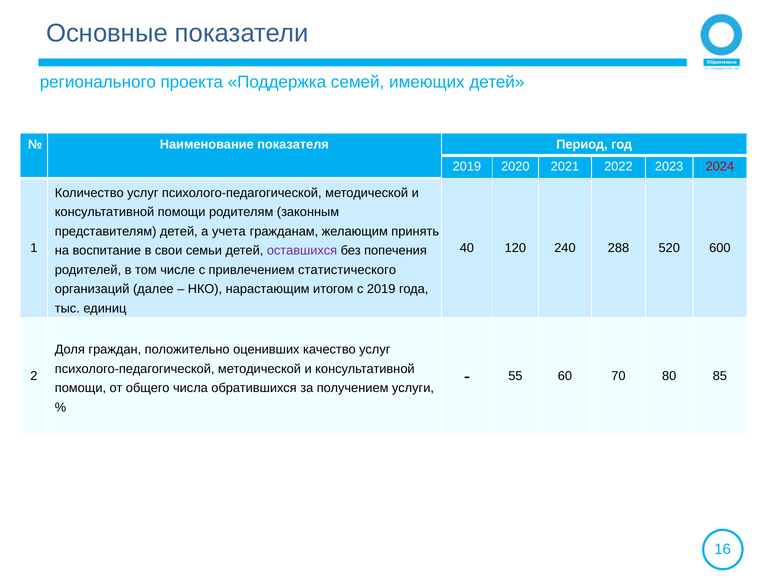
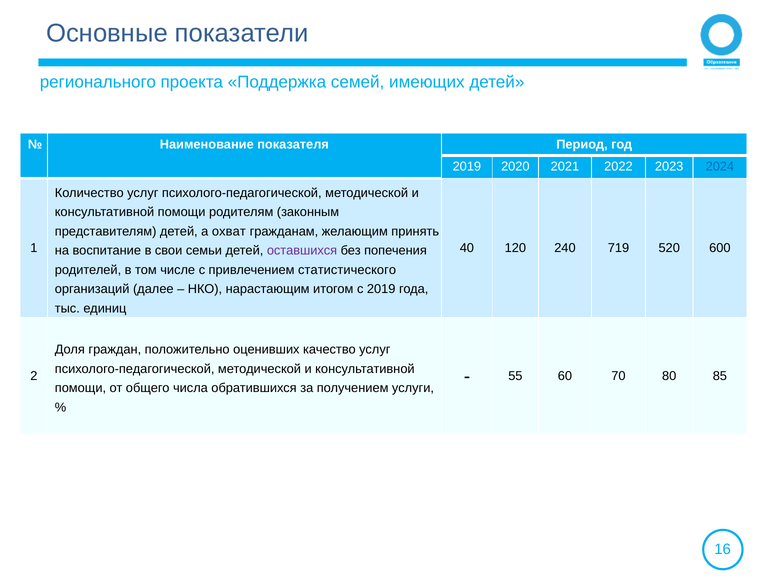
2024 colour: red -> blue (720, 167)
учета: учета -> охват (229, 231)
288: 288 -> 719 (619, 248)
